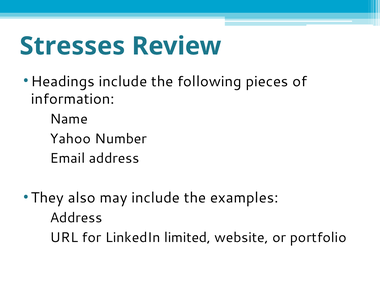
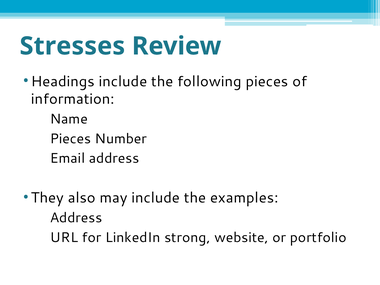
Yahoo: Yahoo -> Pieces (70, 139)
limited: limited -> strong (187, 237)
